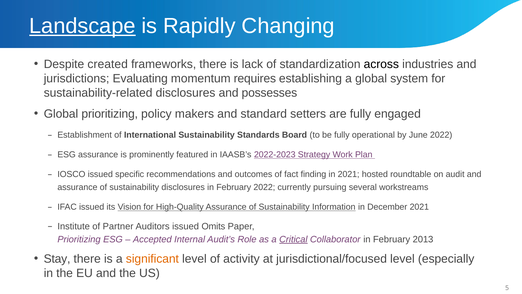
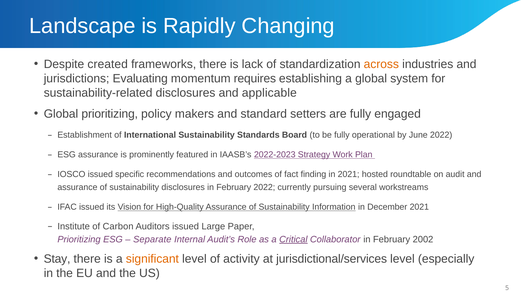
Landscape underline: present -> none (82, 26)
across colour: black -> orange (381, 64)
possesses: possesses -> applicable (269, 93)
Partner: Partner -> Carbon (118, 226)
Omits: Omits -> Large (213, 226)
Accepted: Accepted -> Separate (152, 239)
2013: 2013 -> 2002 (423, 239)
jurisdictional/focused: jurisdictional/focused -> jurisdictional/services (332, 259)
